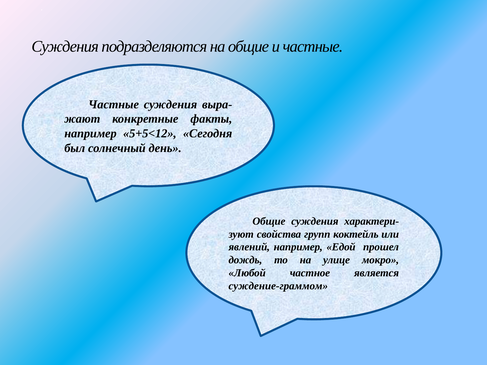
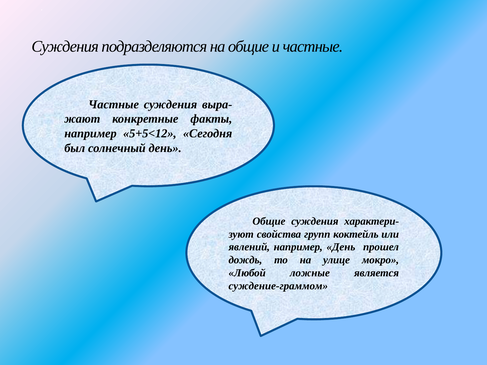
например Едой: Едой -> День (341, 247)
частное: частное -> ложные (310, 273)
